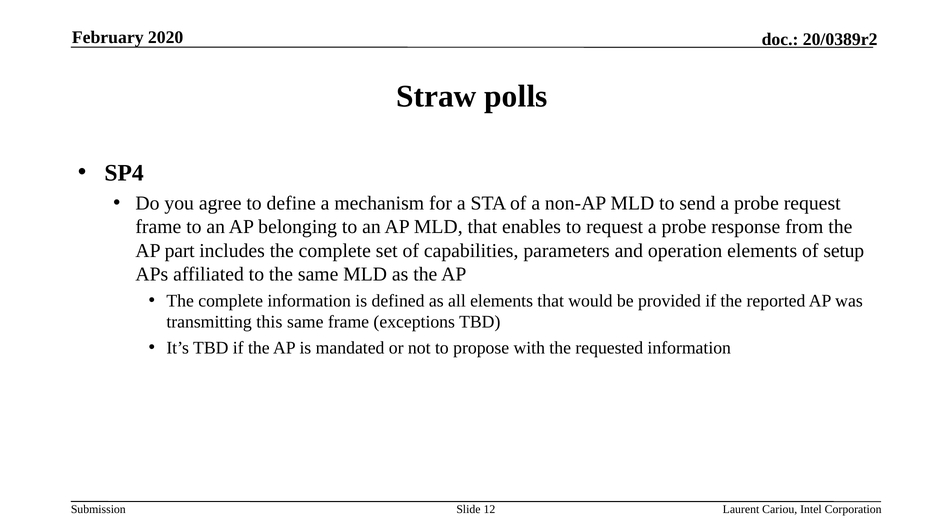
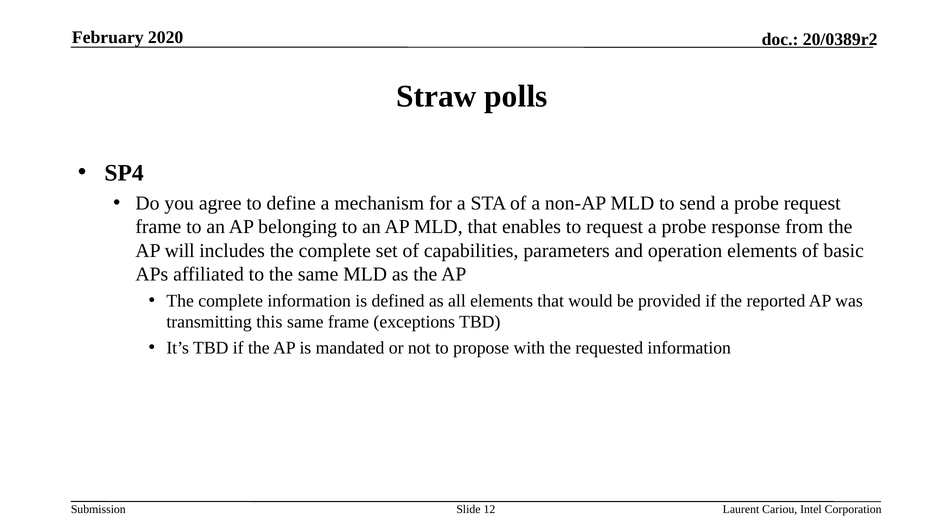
part: part -> will (180, 251)
setup: setup -> basic (844, 251)
